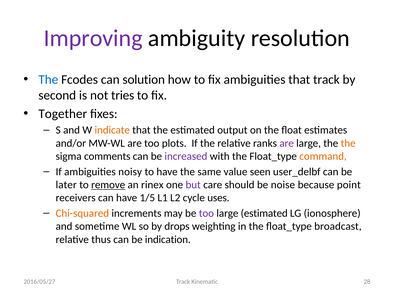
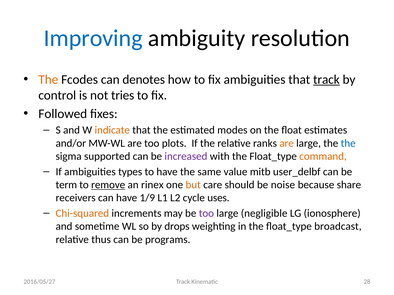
Improving colour: purple -> blue (93, 38)
The colour: blue -> orange (48, 80)
solution: solution -> denotes (144, 80)
track underline: none -> present (326, 80)
second: second -> control (57, 95)
Together: Together -> Followed (63, 114)
output: output -> modes (232, 130)
are colour: purple -> orange (287, 143)
the colour: orange -> blue (348, 143)
comments: comments -> supported (107, 157)
noisy: noisy -> types (130, 172)
seen: seen -> mitb (260, 172)
later: later -> term (66, 185)
but colour: purple -> orange (193, 185)
point: point -> share (349, 185)
1/5: 1/5 -> 1/9 (147, 198)
large estimated: estimated -> negligible (264, 214)
indication: indication -> programs (168, 240)
